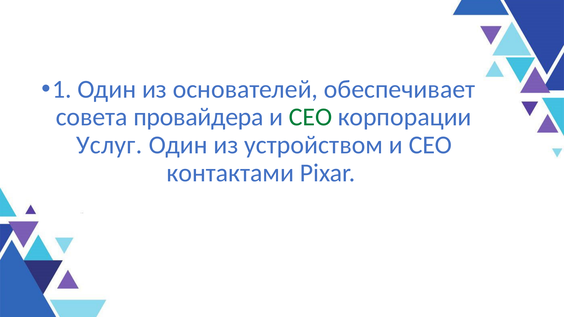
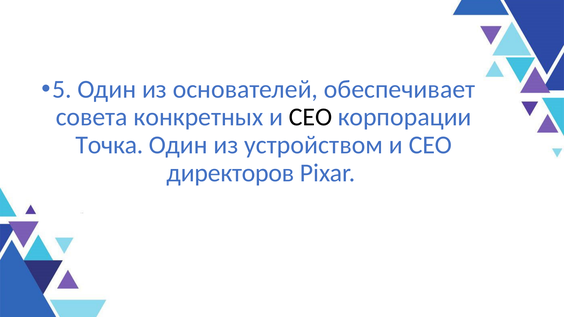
1: 1 -> 5 (62, 89)
провайдера: провайдера -> конкретных (198, 117)
CEO colour: green -> black (311, 117)
Услуг: Услуг -> Точка (109, 145)
контактами: контактами -> директоров (230, 173)
